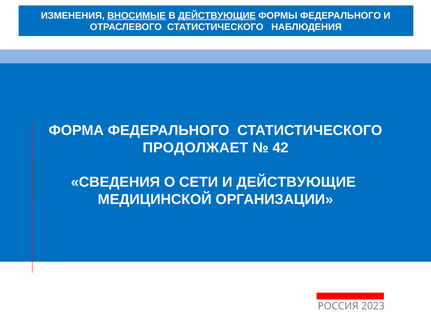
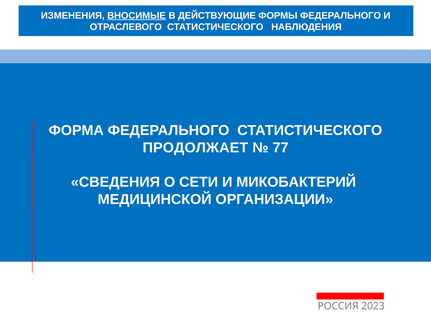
ДЕЙСТВУЮЩИЕ underline: present -> none (217, 16)
42: 42 -> 77 (280, 148)
И ДЕЙСТВУЮЩИЕ: ДЕЙСТВУЮЩИЕ -> МИКОБАКТЕРИЙ (296, 182)
